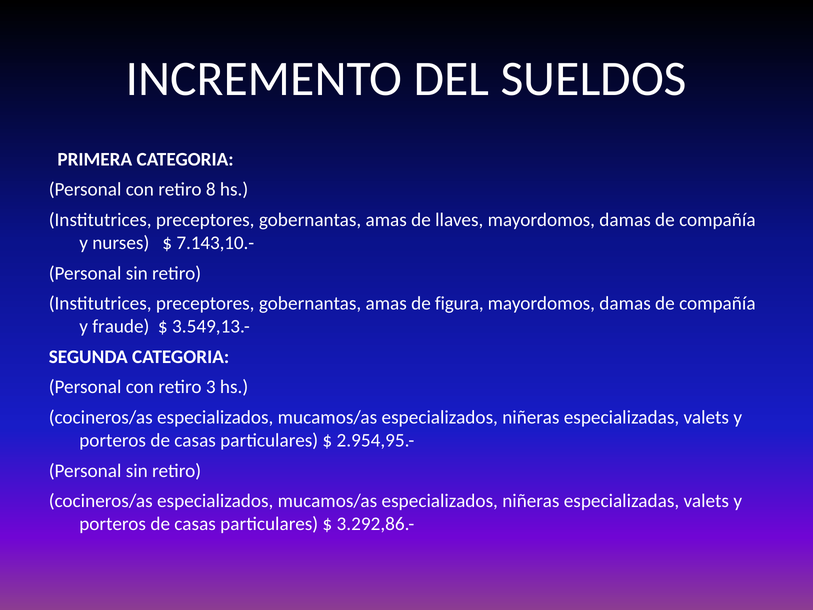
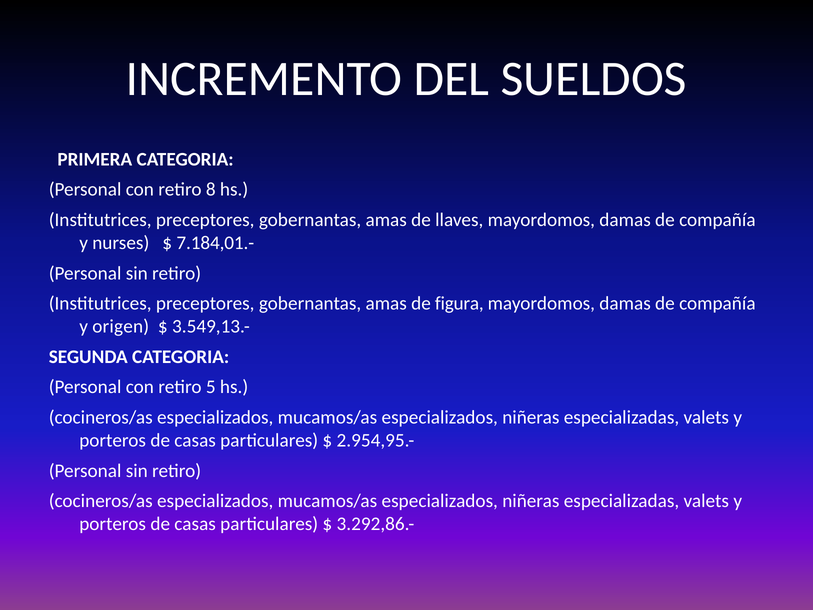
7.143,10.-: 7.143,10.- -> 7.184,01.- (215, 243)
fraude: fraude -> origen (121, 326)
3: 3 -> 5 (211, 387)
